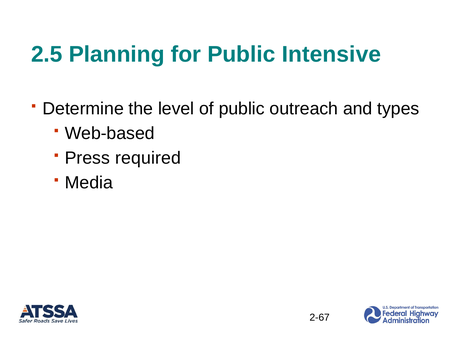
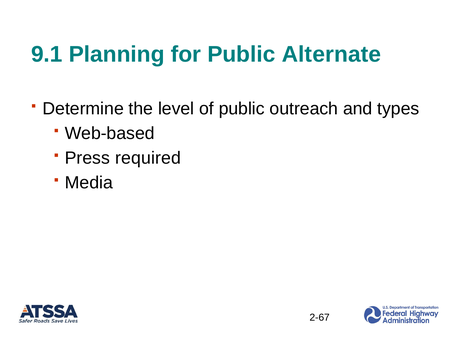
2.5: 2.5 -> 9.1 (47, 55)
Intensive: Intensive -> Alternate (331, 55)
